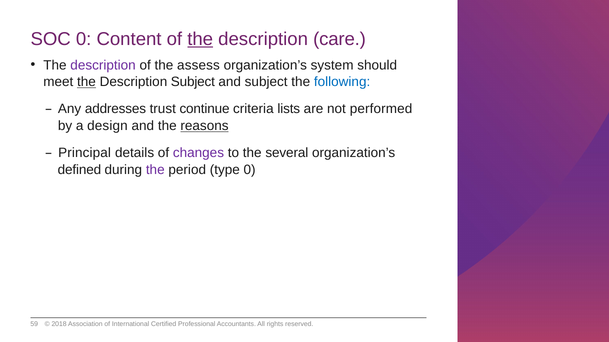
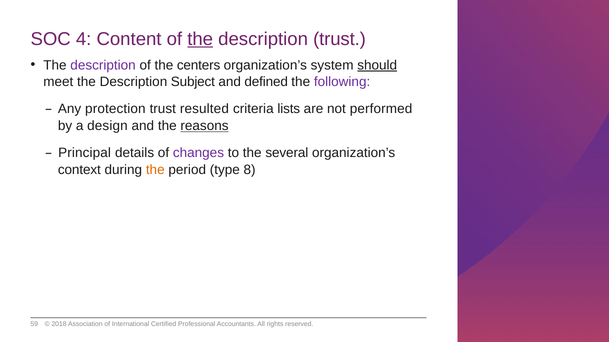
SOC 0: 0 -> 4 (84, 39)
description care: care -> trust (339, 39)
assess: assess -> centers (199, 65)
should underline: none -> present (377, 65)
the underline: present -> none (86, 82)
and subject: subject -> defined (266, 82)
following colour: blue -> purple (342, 82)
addresses: addresses -> protection (115, 109)
continue: continue -> resulted (204, 109)
defined: defined -> context (79, 170)
the colour: purple -> orange (155, 170)
type 0: 0 -> 8 (250, 170)
